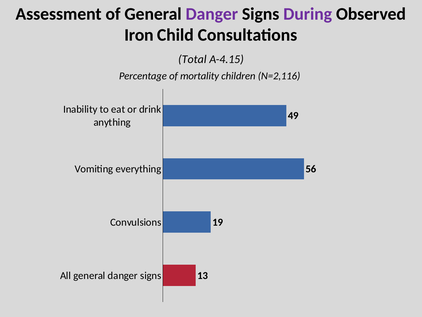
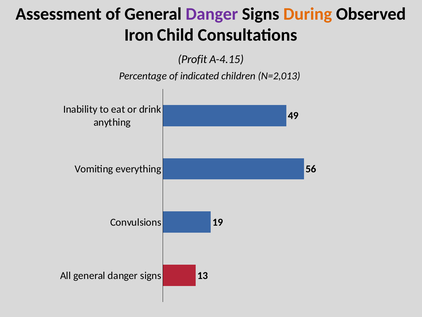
During colour: purple -> orange (308, 14)
Total: Total -> Profit (192, 59)
mortality: mortality -> indicated (200, 76)
N=2,116: N=2,116 -> N=2,013 (279, 76)
